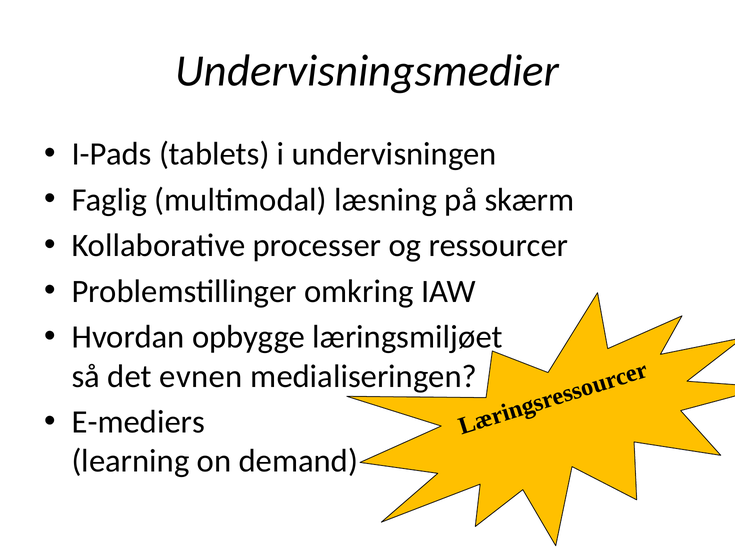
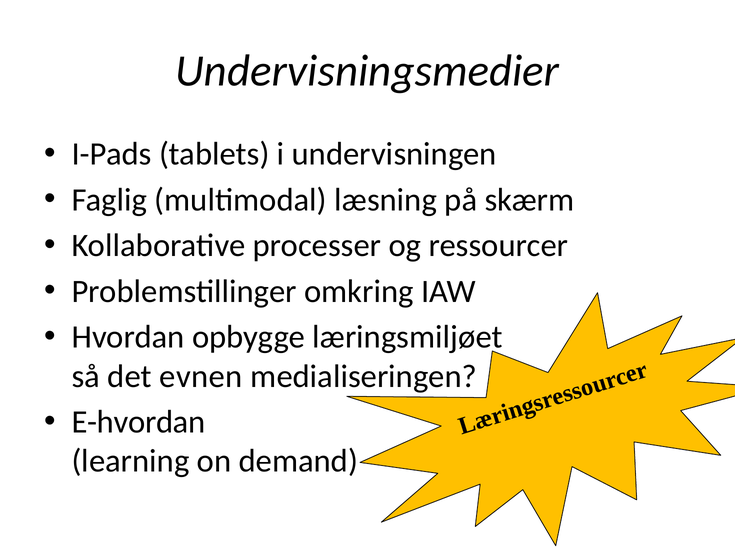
E-mediers: E-mediers -> E-hvordan (139, 422)
